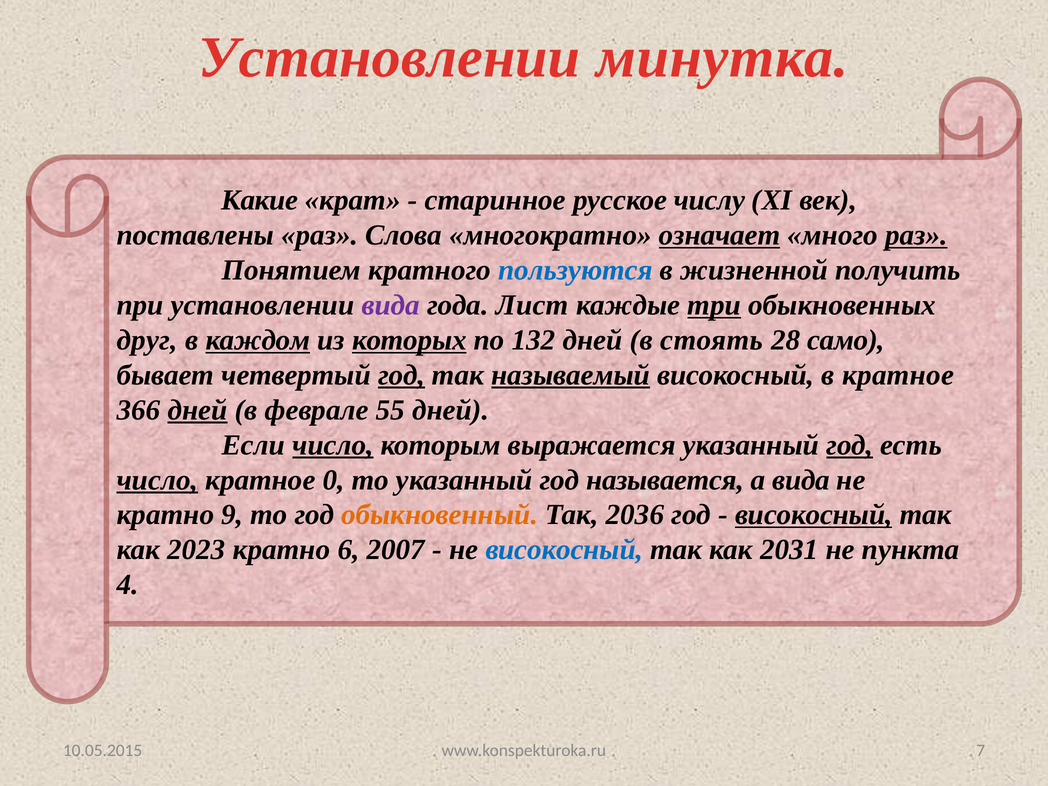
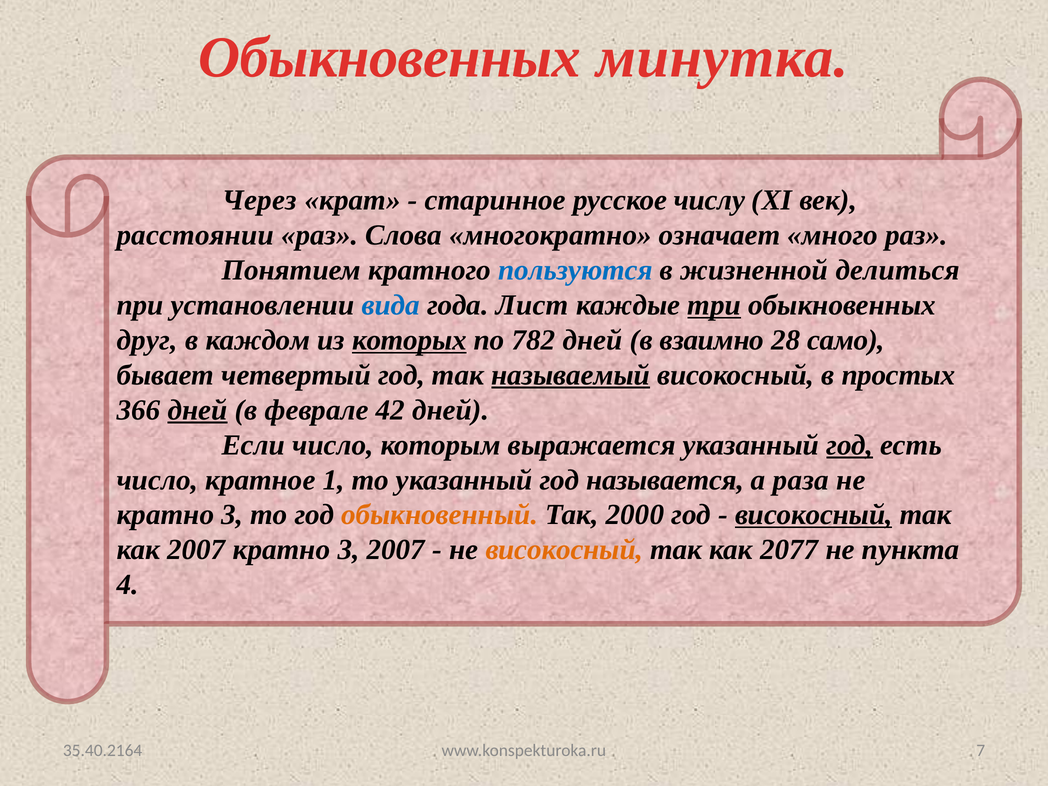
Установлении: Установлении -> Обыкновенных (390, 58)
Какие: Какие -> Через (259, 200)
поставлены: поставлены -> расстоянии (195, 235)
означает underline: present -> none (720, 235)
раз underline: present -> none (917, 235)
получить: получить -> делиться (898, 270)
вида colour: purple -> blue (391, 305)
каждом underline: present -> none (258, 340)
132: 132 -> 782 (534, 340)
стоять: стоять -> взаимно (712, 340)
год underline: present -> none (401, 375)
в кратное: кратное -> простых (898, 375)
55: 55 -> 42 (390, 410)
число underline: present -> none (333, 445)
число underline: present -> none (157, 480)
0: 0 -> 1 (334, 480)
а вида: вида -> раза (801, 480)
9: 9 -> 3 (232, 515)
2036: 2036 -> 2000 (635, 515)
как 2023: 2023 -> 2007 (196, 550)
6: 6 -> 3 (348, 550)
високосный colour: blue -> orange (564, 550)
2031: 2031 -> 2077 (789, 550)
10.05.2015: 10.05.2015 -> 35.40.2164 (103, 751)
